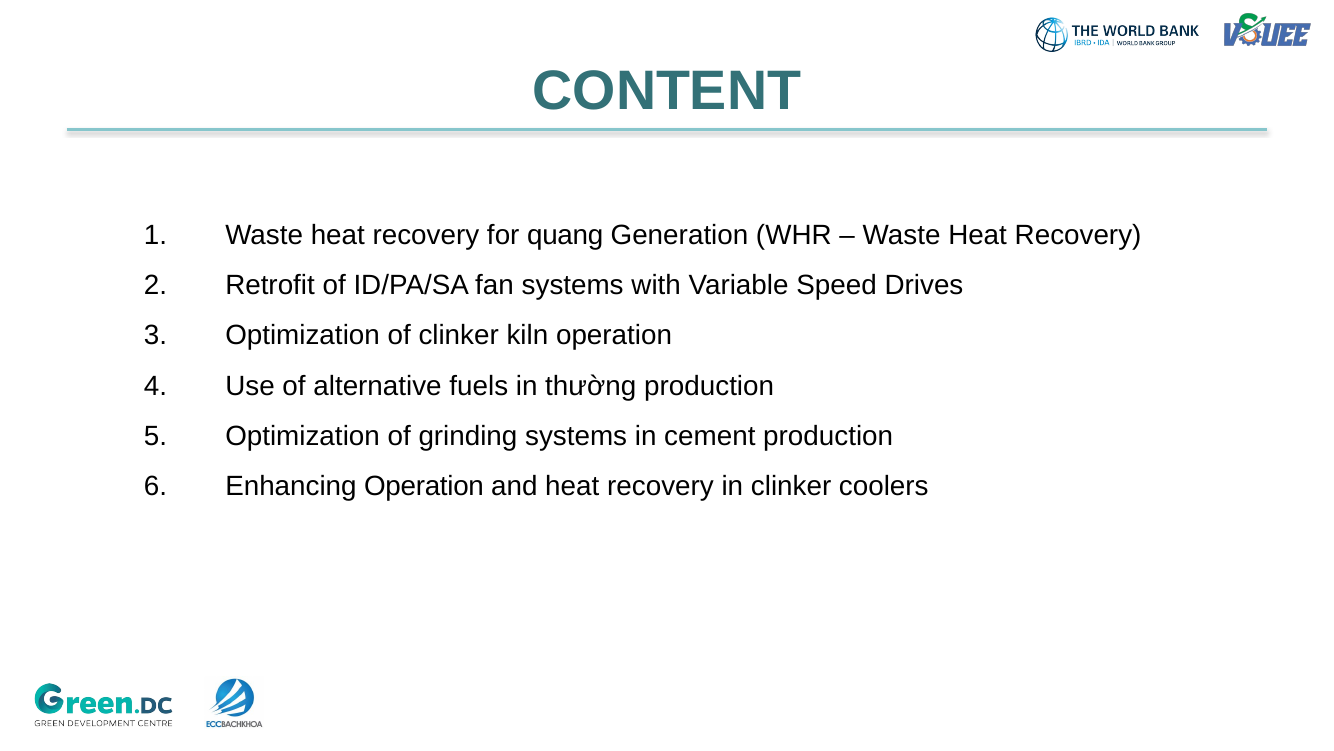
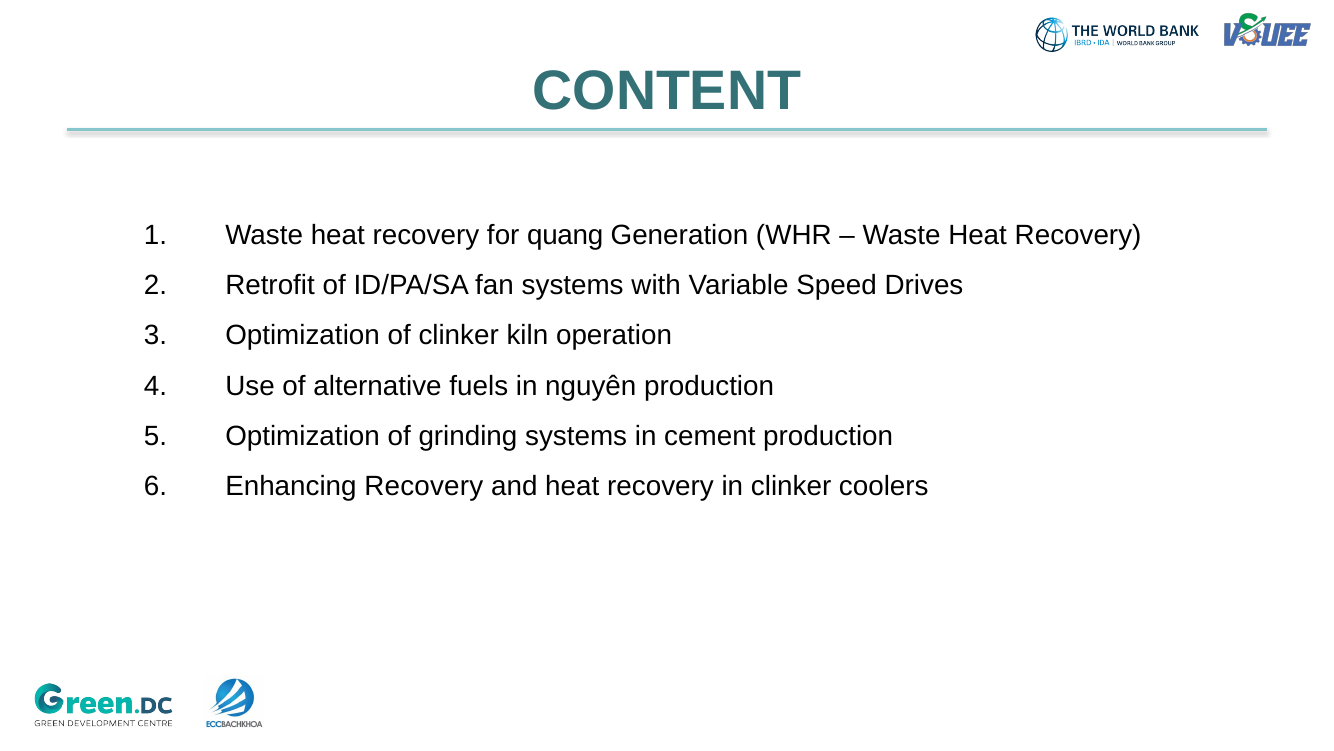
thường: thường -> nguyên (591, 386)
Enhancing Operation: Operation -> Recovery (424, 486)
